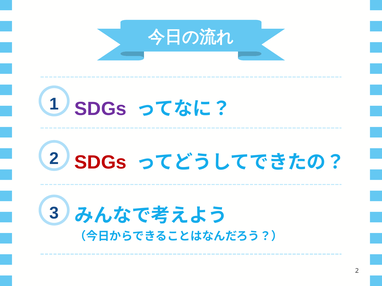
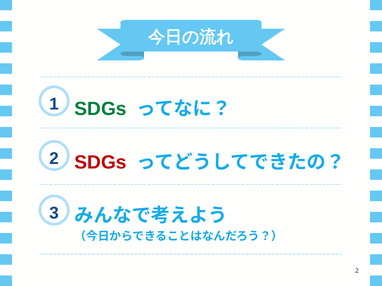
SDGs colour: purple -> green (100, 109)
